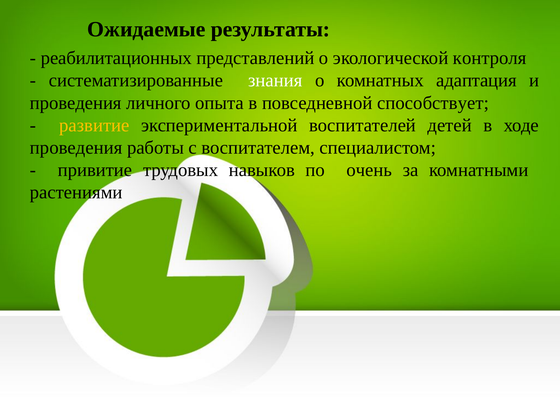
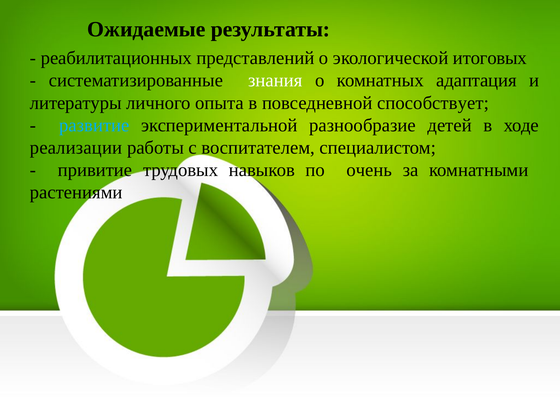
контроля: контроля -> итоговых (490, 58)
проведения: проведения -> литературы (76, 103)
развитие colour: yellow -> light blue (94, 125)
воспитателей: воспитателей -> разнообразие (363, 125)
проведения: проведения -> реализации (76, 148)
